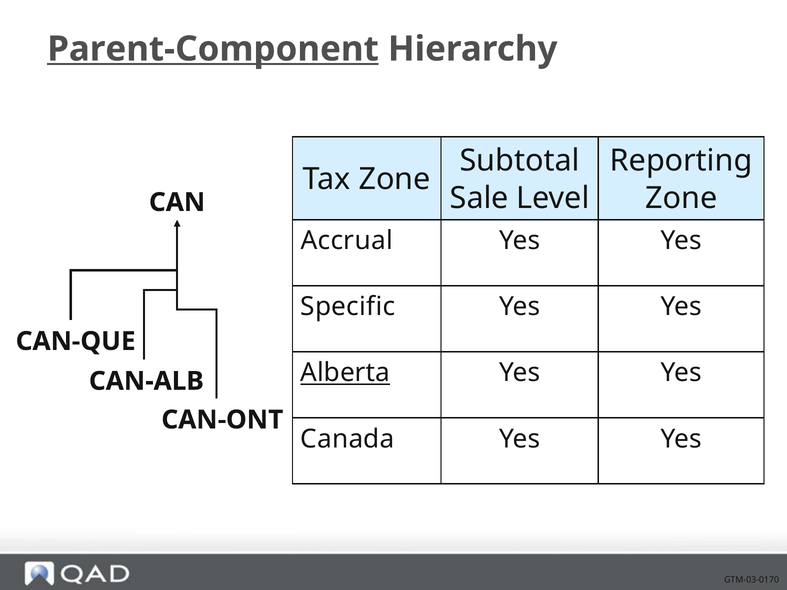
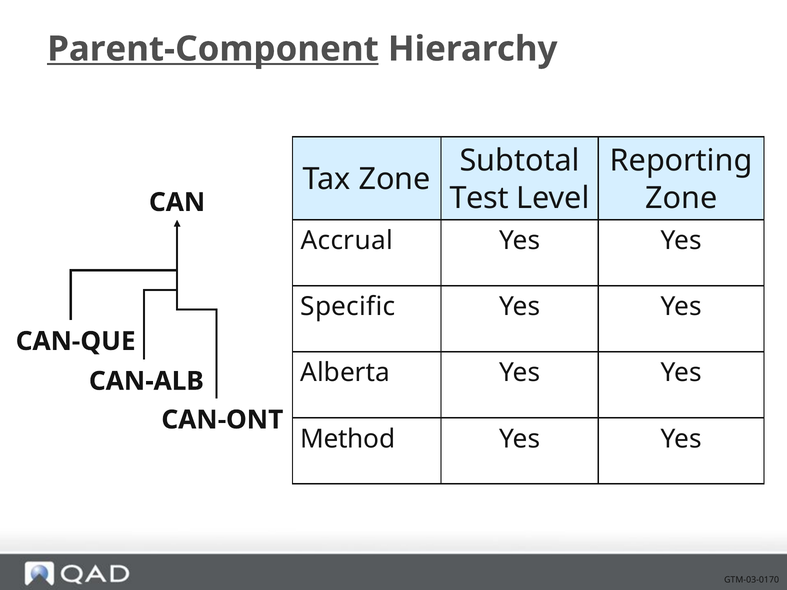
Sale: Sale -> Test (479, 198)
Alberta underline: present -> none (345, 373)
Canada: Canada -> Method (348, 439)
